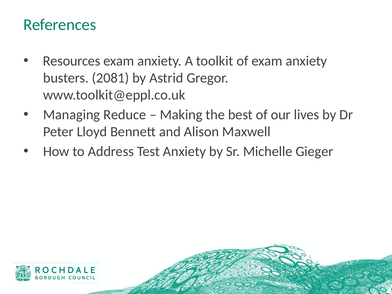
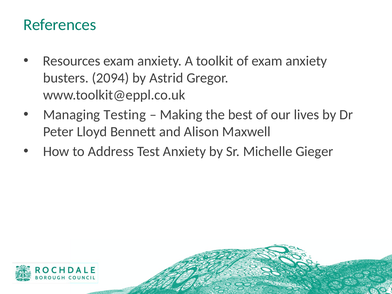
2081: 2081 -> 2094 (111, 78)
Reduce: Reduce -> Testing (125, 115)
